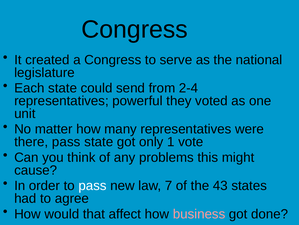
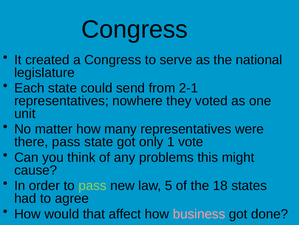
2-4: 2-4 -> 2-1 (189, 88)
powerful: powerful -> nowhere (138, 101)
pass colour: white -> light green (93, 185)
7: 7 -> 5 (169, 185)
43: 43 -> 18 (220, 185)
